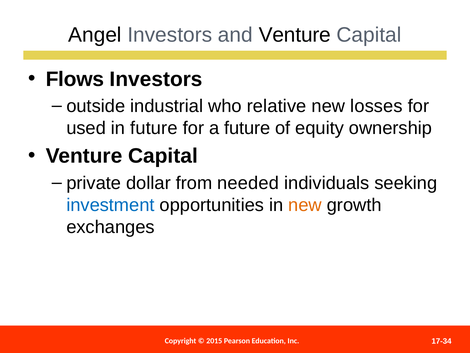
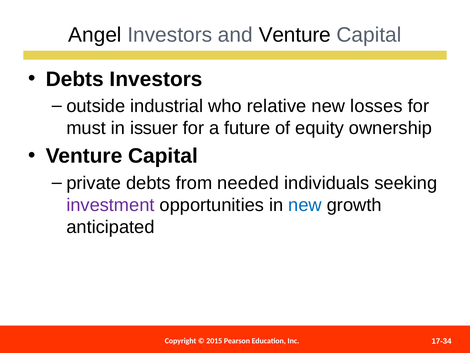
Flows: Flows -> Debts (75, 79)
used: used -> must (86, 128)
in future: future -> issuer (154, 128)
private dollar: dollar -> debts (148, 183)
investment colour: blue -> purple (110, 205)
new colour: orange -> blue (305, 205)
exchanges: exchanges -> anticipated (111, 227)
